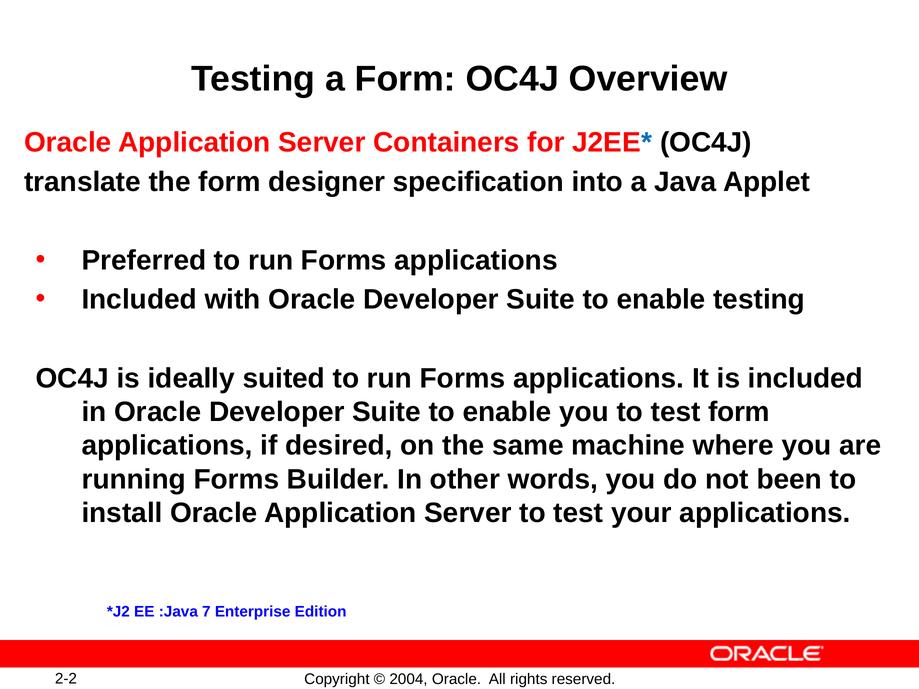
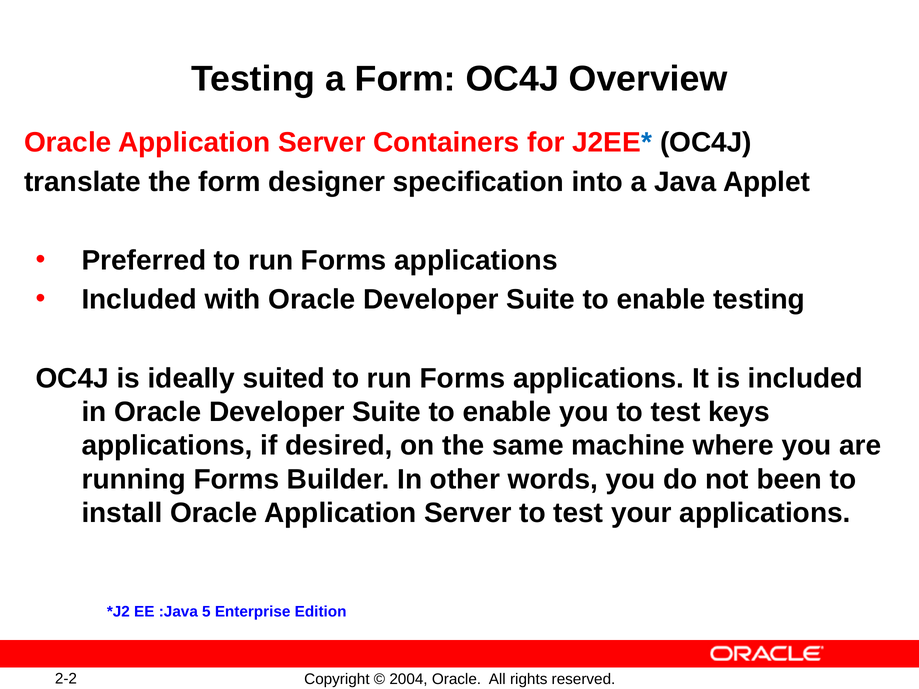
test form: form -> keys (739, 412)
7: 7 -> 5 (206, 612)
